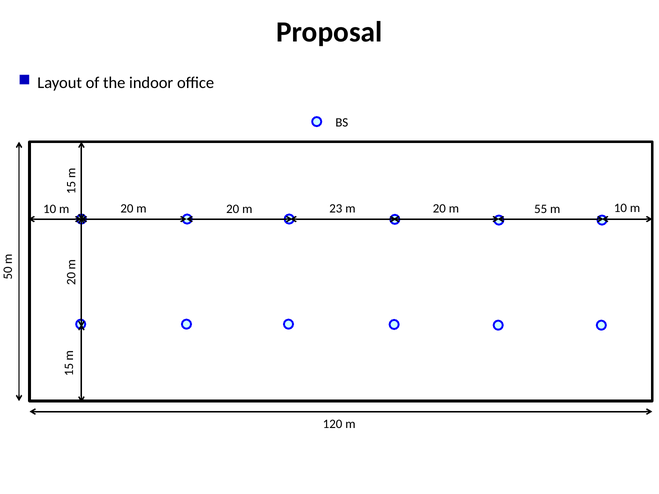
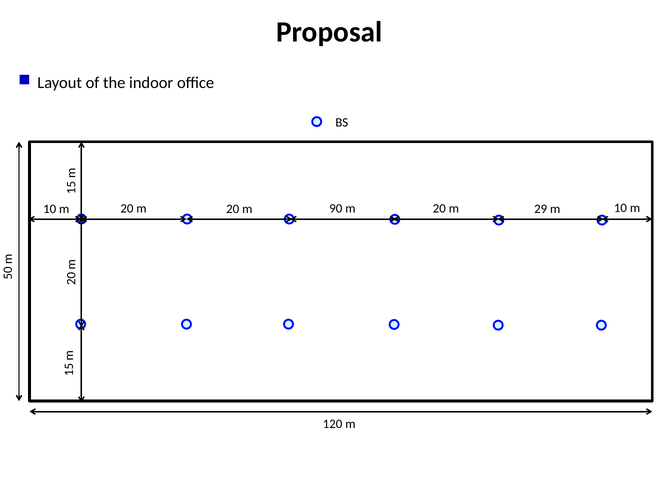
23: 23 -> 90 (336, 209)
55: 55 -> 29 (541, 209)
